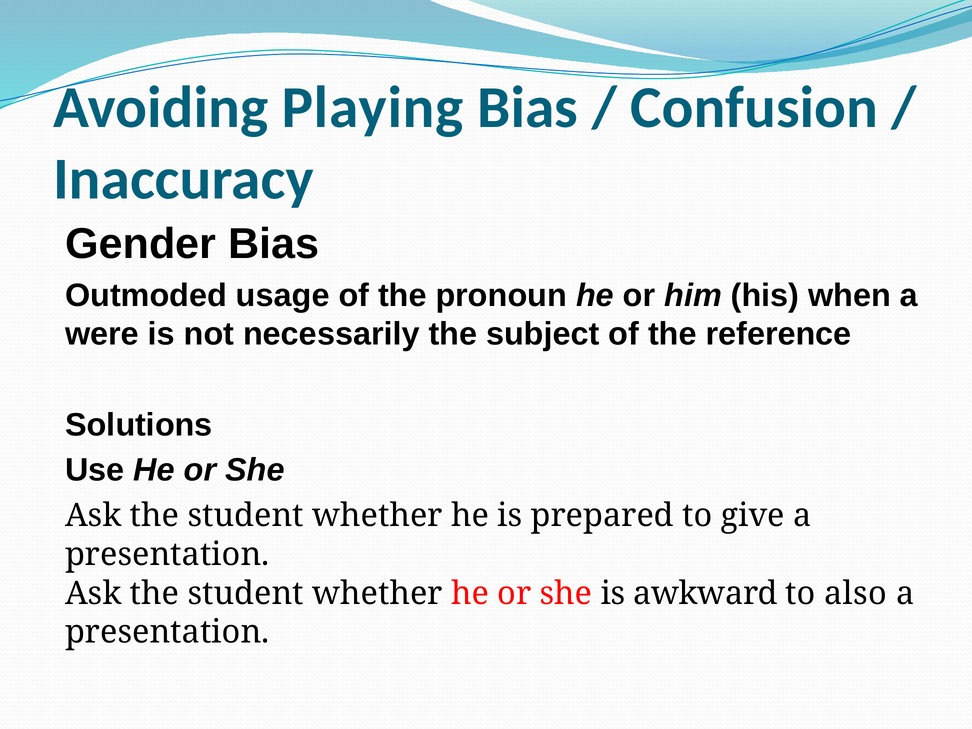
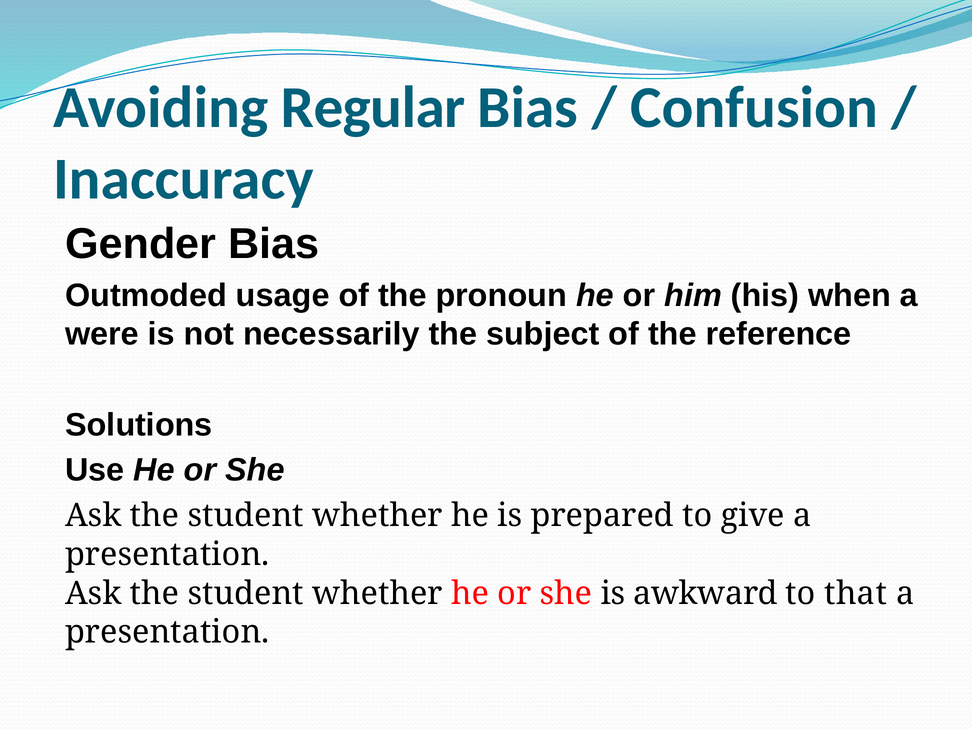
Playing: Playing -> Regular (373, 108)
also: also -> that (856, 593)
